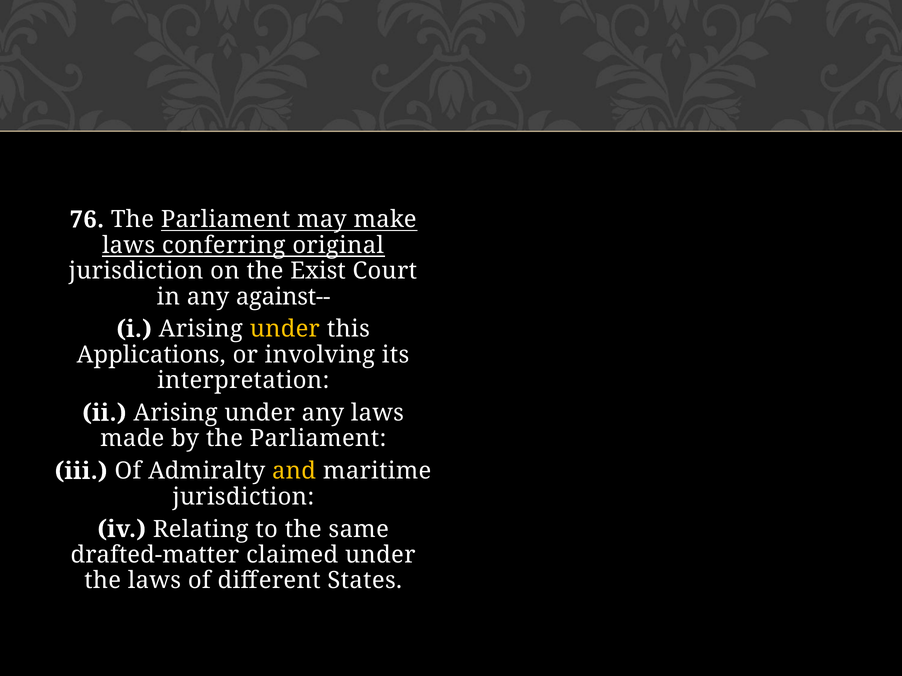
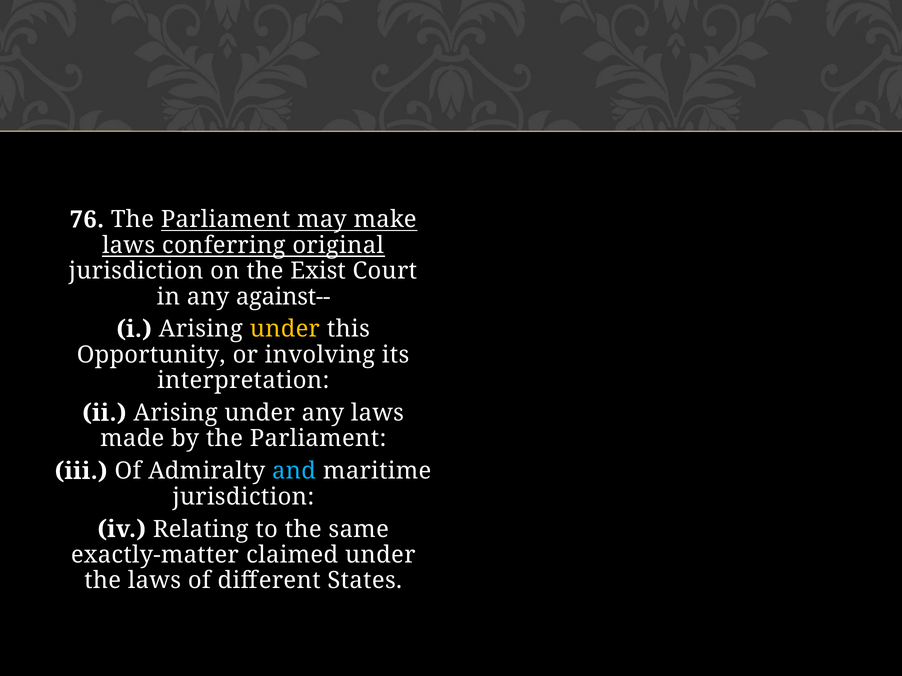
Applications: Applications -> Opportunity (151, 355)
and colour: yellow -> light blue (294, 471)
drafted-matter: drafted-matter -> exactly-matter (155, 555)
